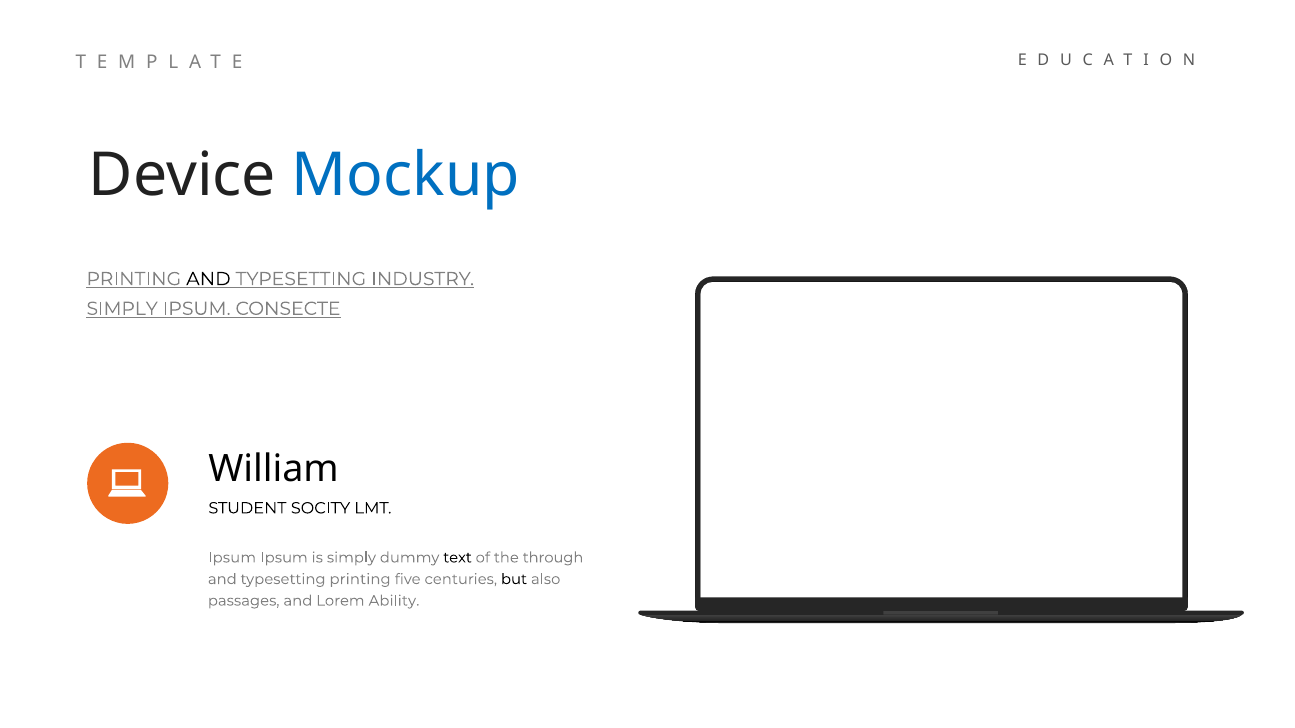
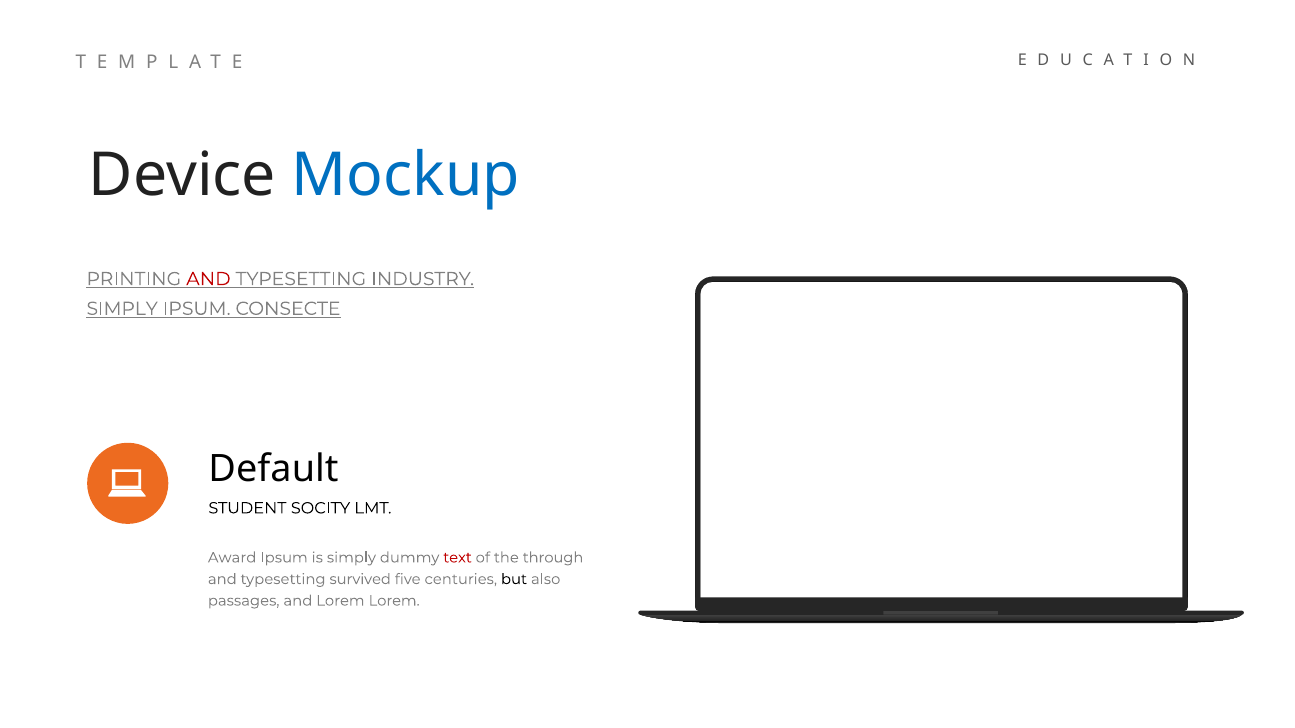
AND colour: black -> red (208, 279)
William: William -> Default (274, 469)
Ipsum: Ipsum -> Award (232, 558)
text colour: black -> red (458, 558)
typesetting printing: printing -> survived (360, 579)
Lorem Ability: Ability -> Lorem (394, 601)
